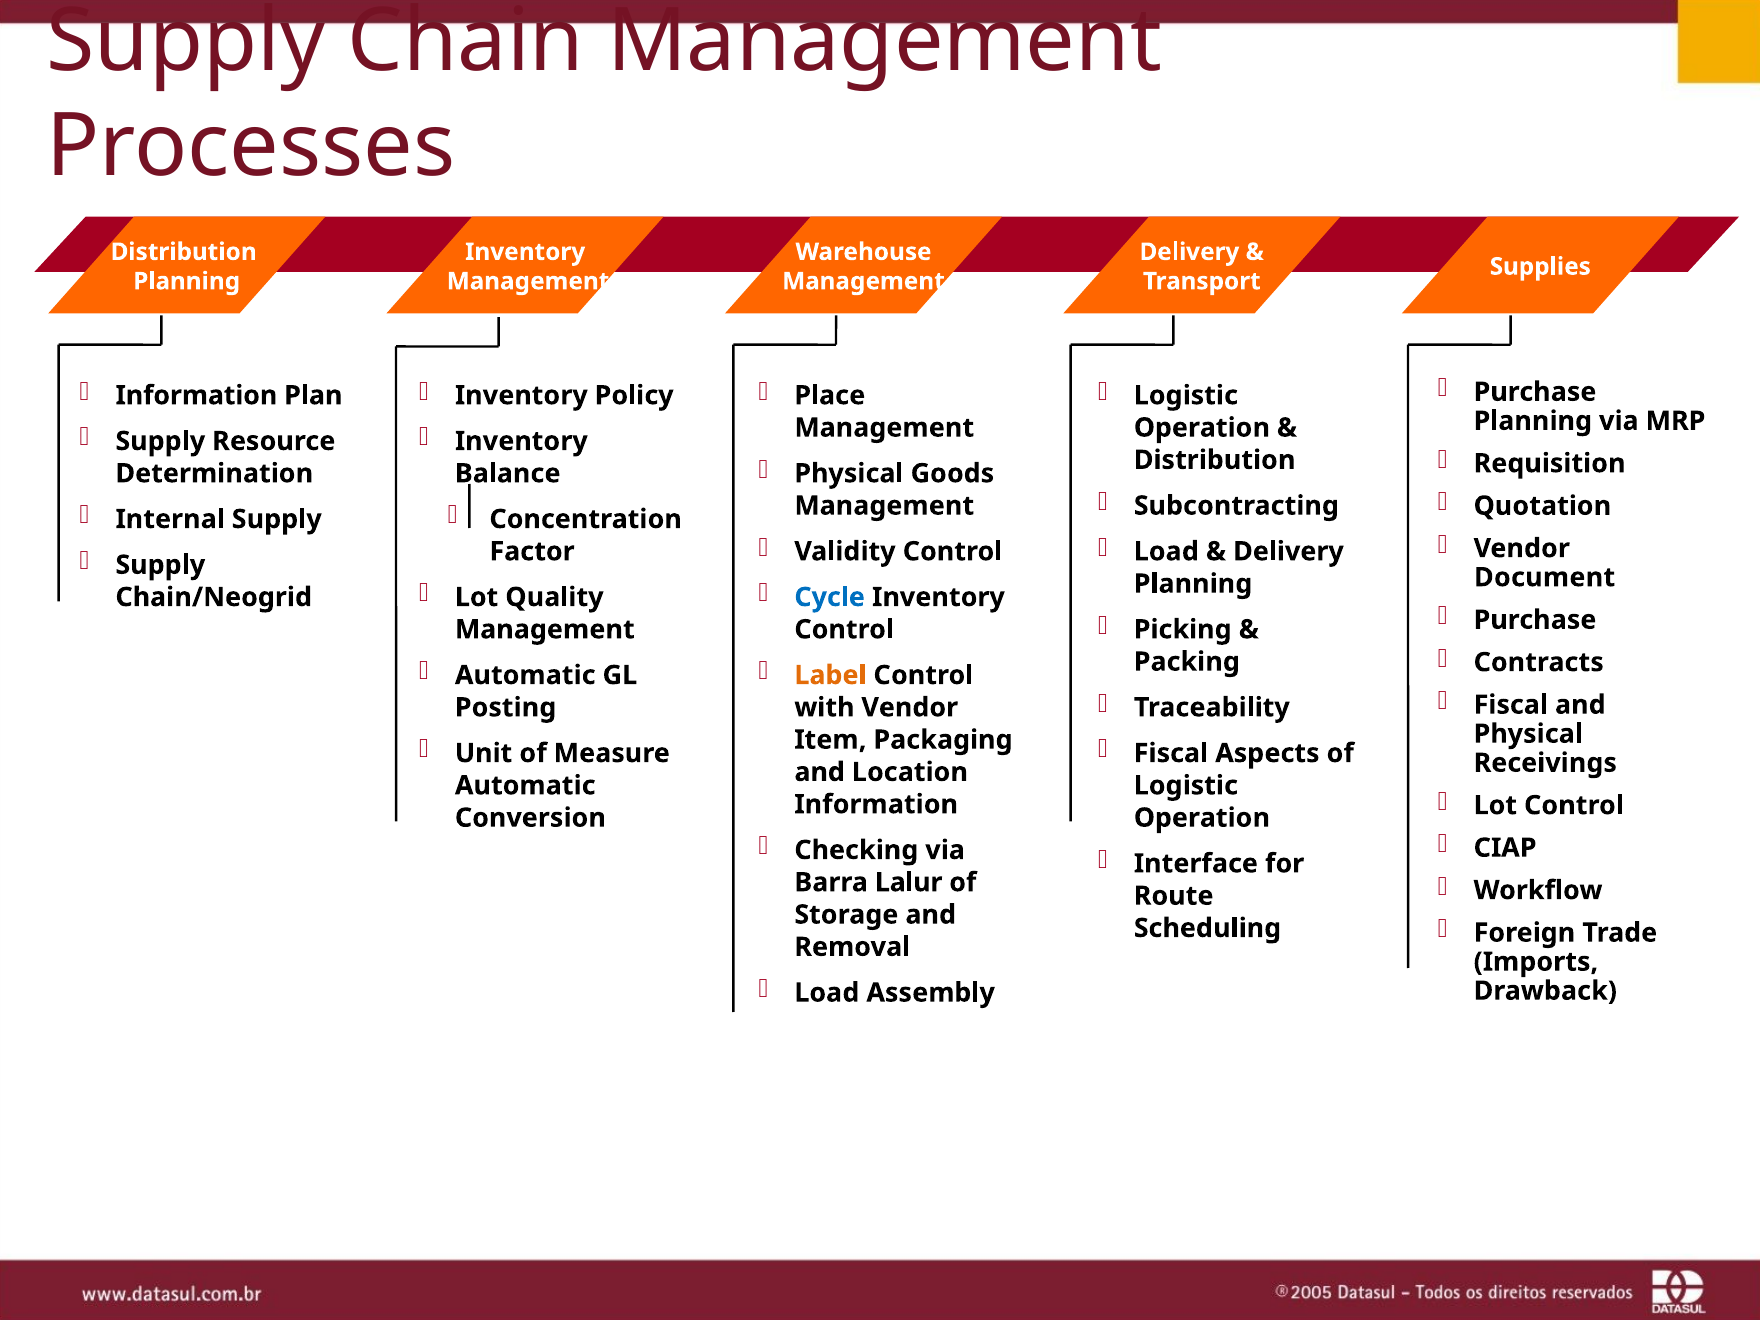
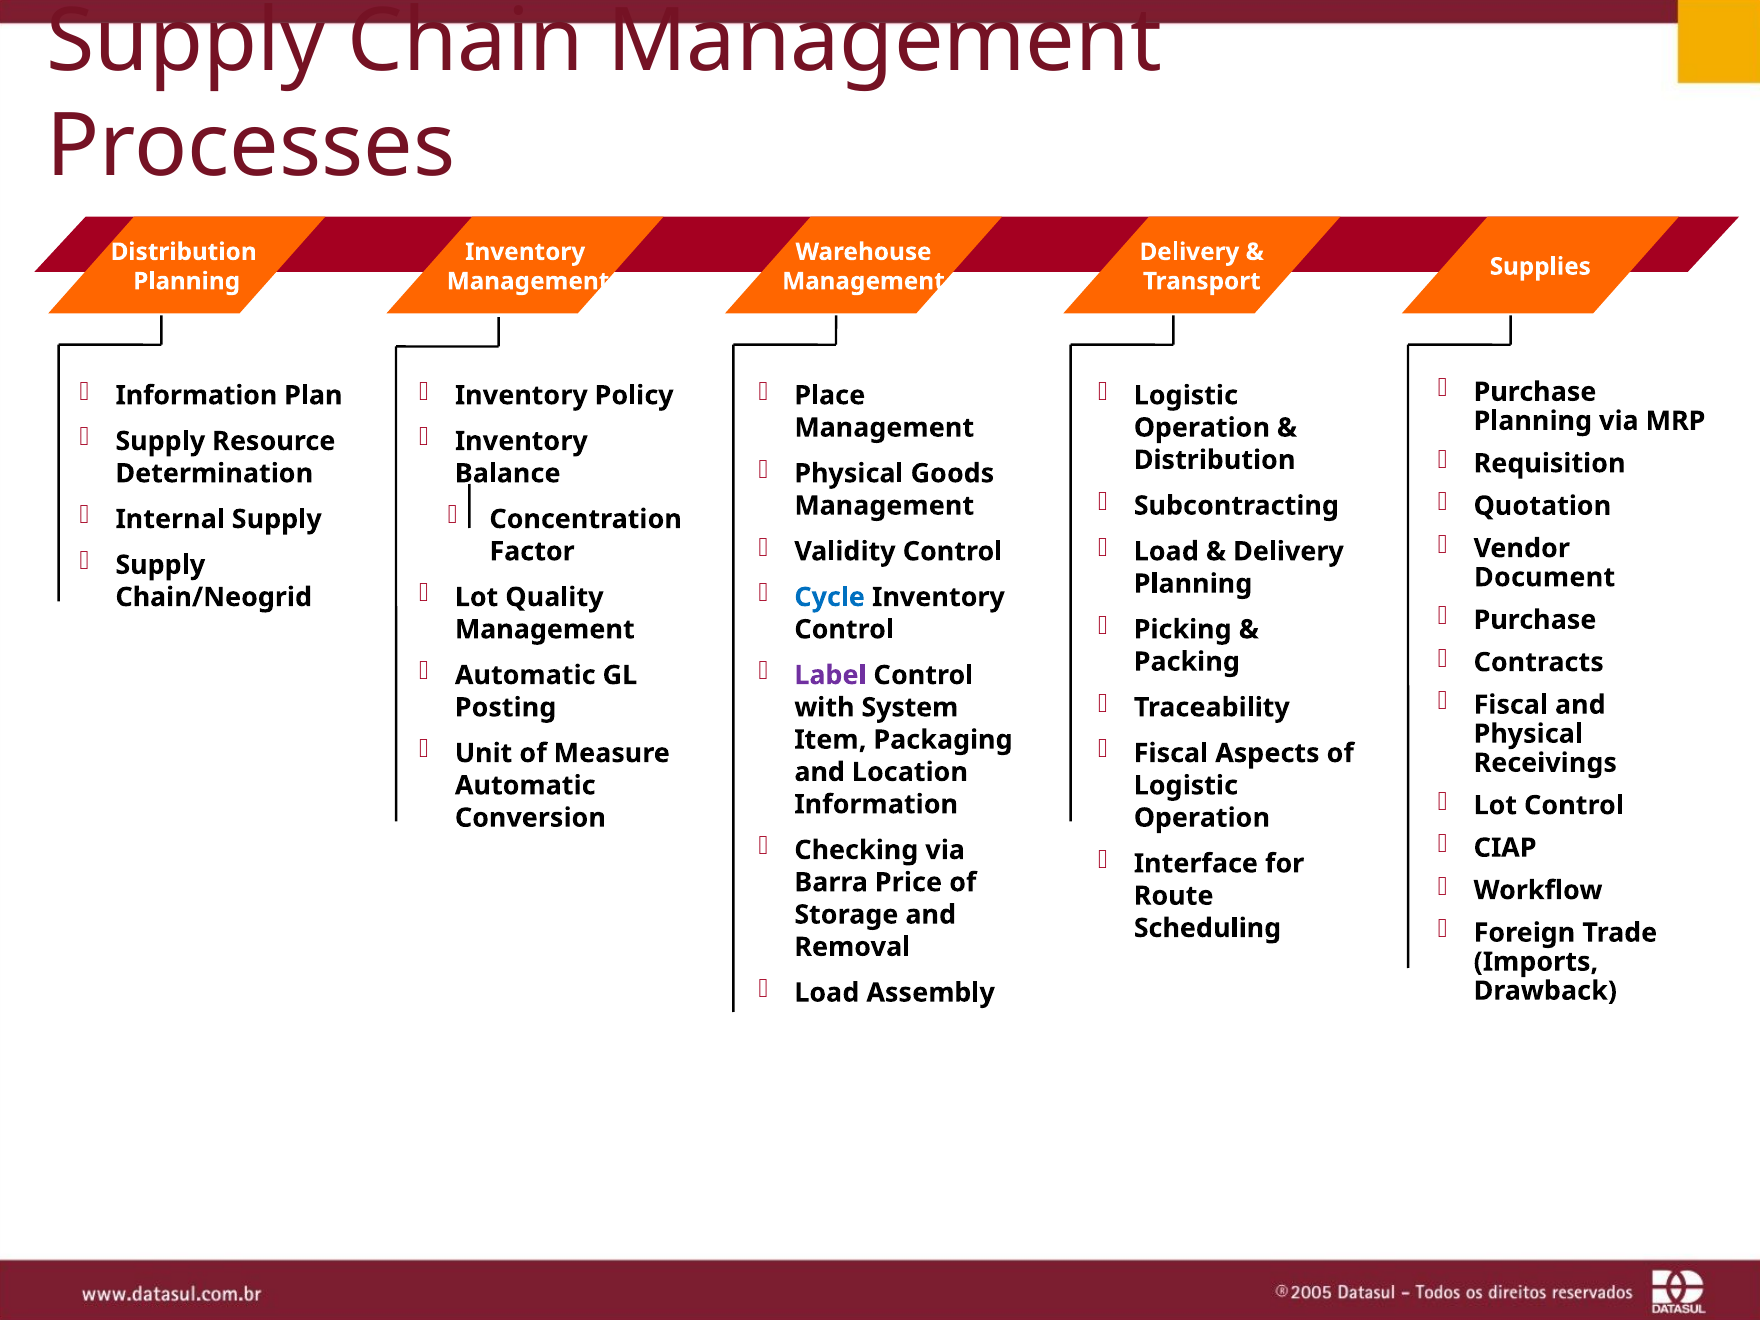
Label colour: orange -> purple (830, 675)
with Vendor: Vendor -> System (910, 708)
Lalur: Lalur -> Price (908, 882)
